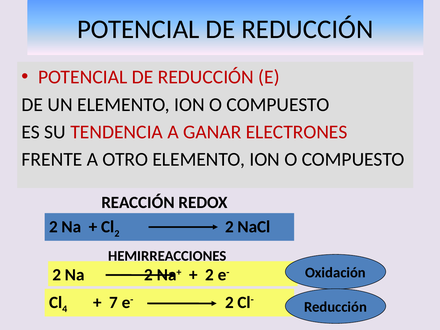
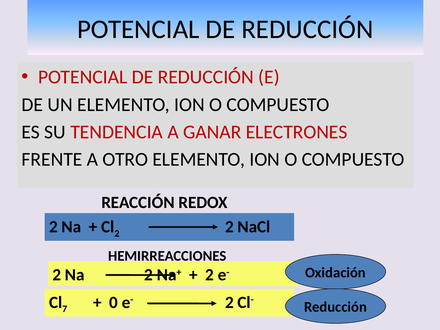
4: 4 -> 7 (65, 309)
7: 7 -> 0 (114, 302)
